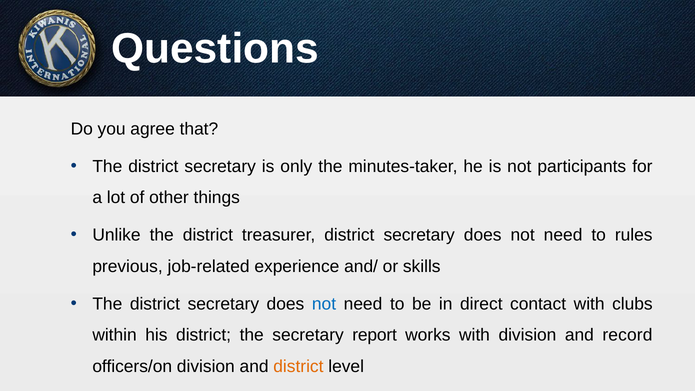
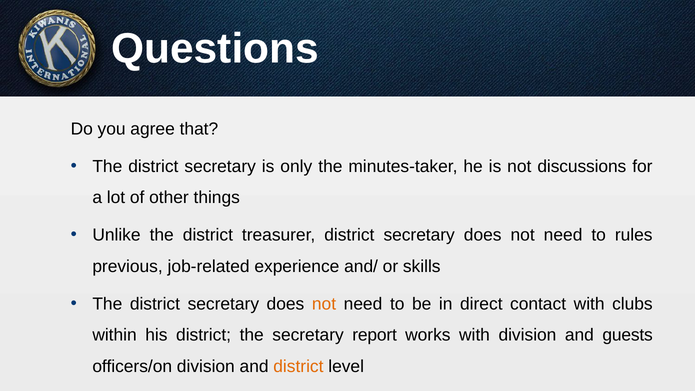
participants: participants -> discussions (582, 166)
not colour: blue -> orange (324, 304)
record: record -> guests (628, 335)
